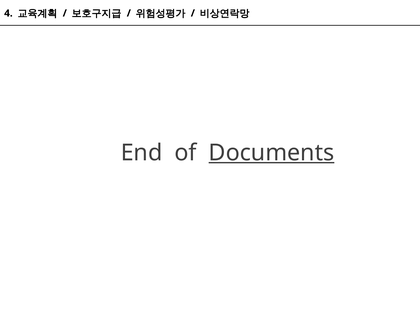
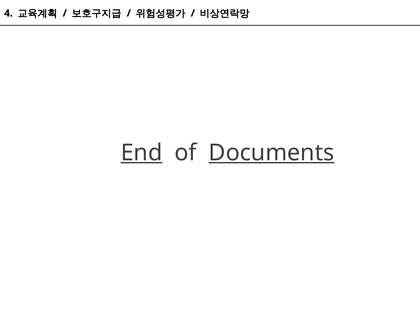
End underline: none -> present (142, 153)
